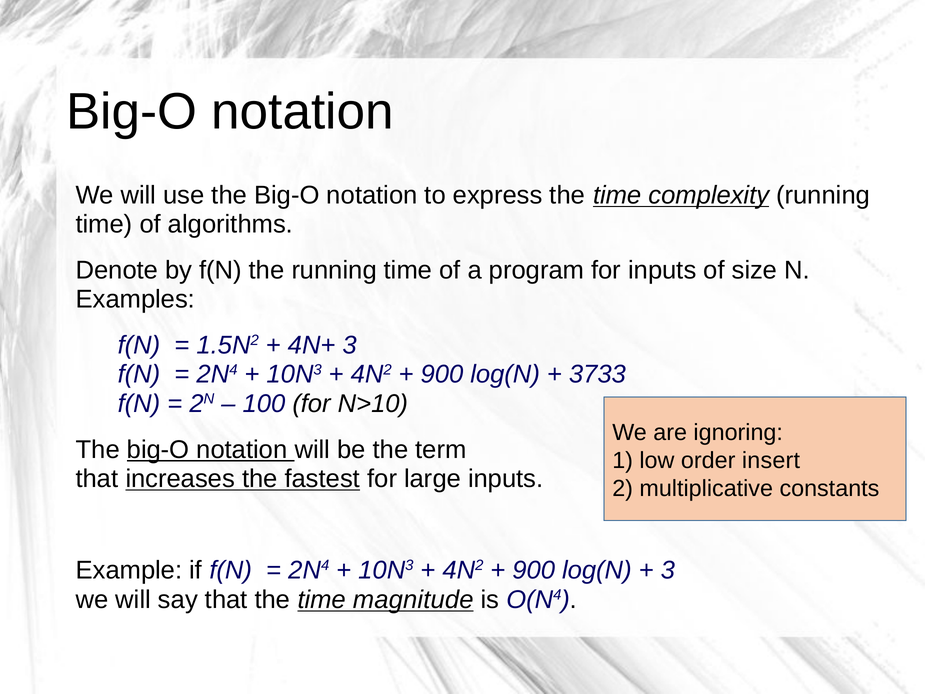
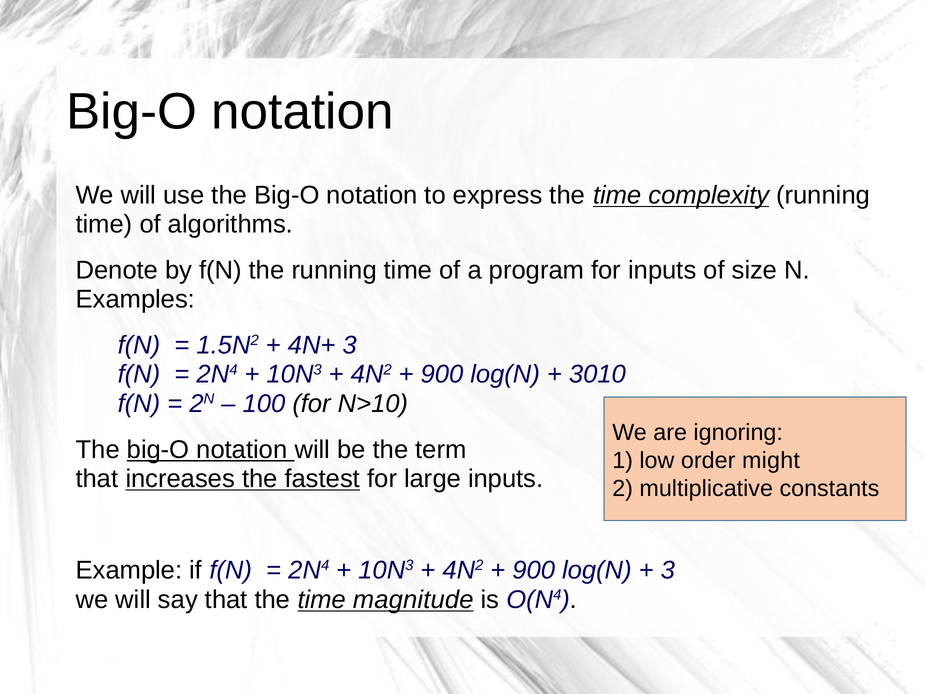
3733: 3733 -> 3010 (597, 374)
insert: insert -> might (771, 460)
